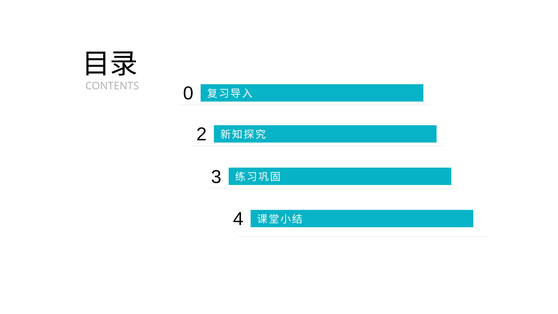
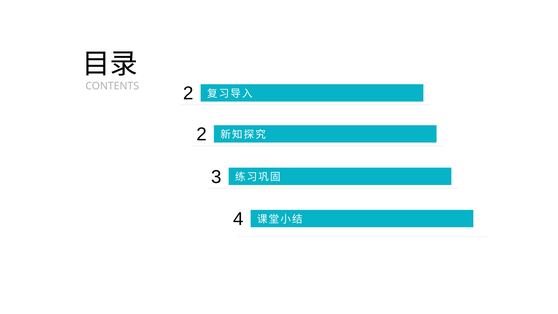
CONTENTS 0: 0 -> 2 (188, 93)
